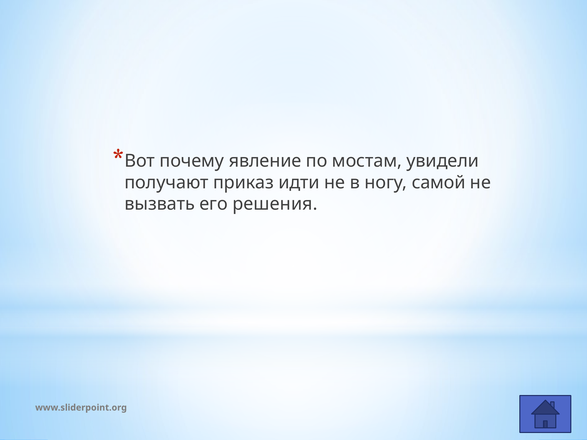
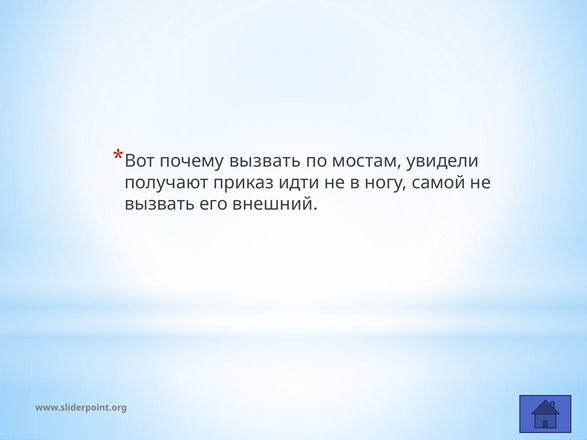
почему явление: явление -> вызвать (265, 161)
решения: решения -> внешний (275, 204)
